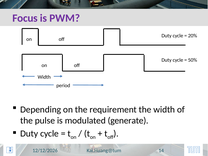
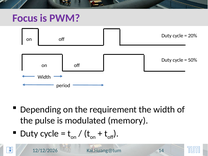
generate: generate -> memory (128, 121)
